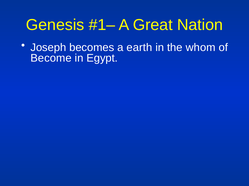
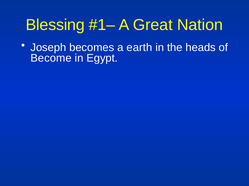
Genesis: Genesis -> Blessing (55, 25)
whom: whom -> heads (201, 48)
